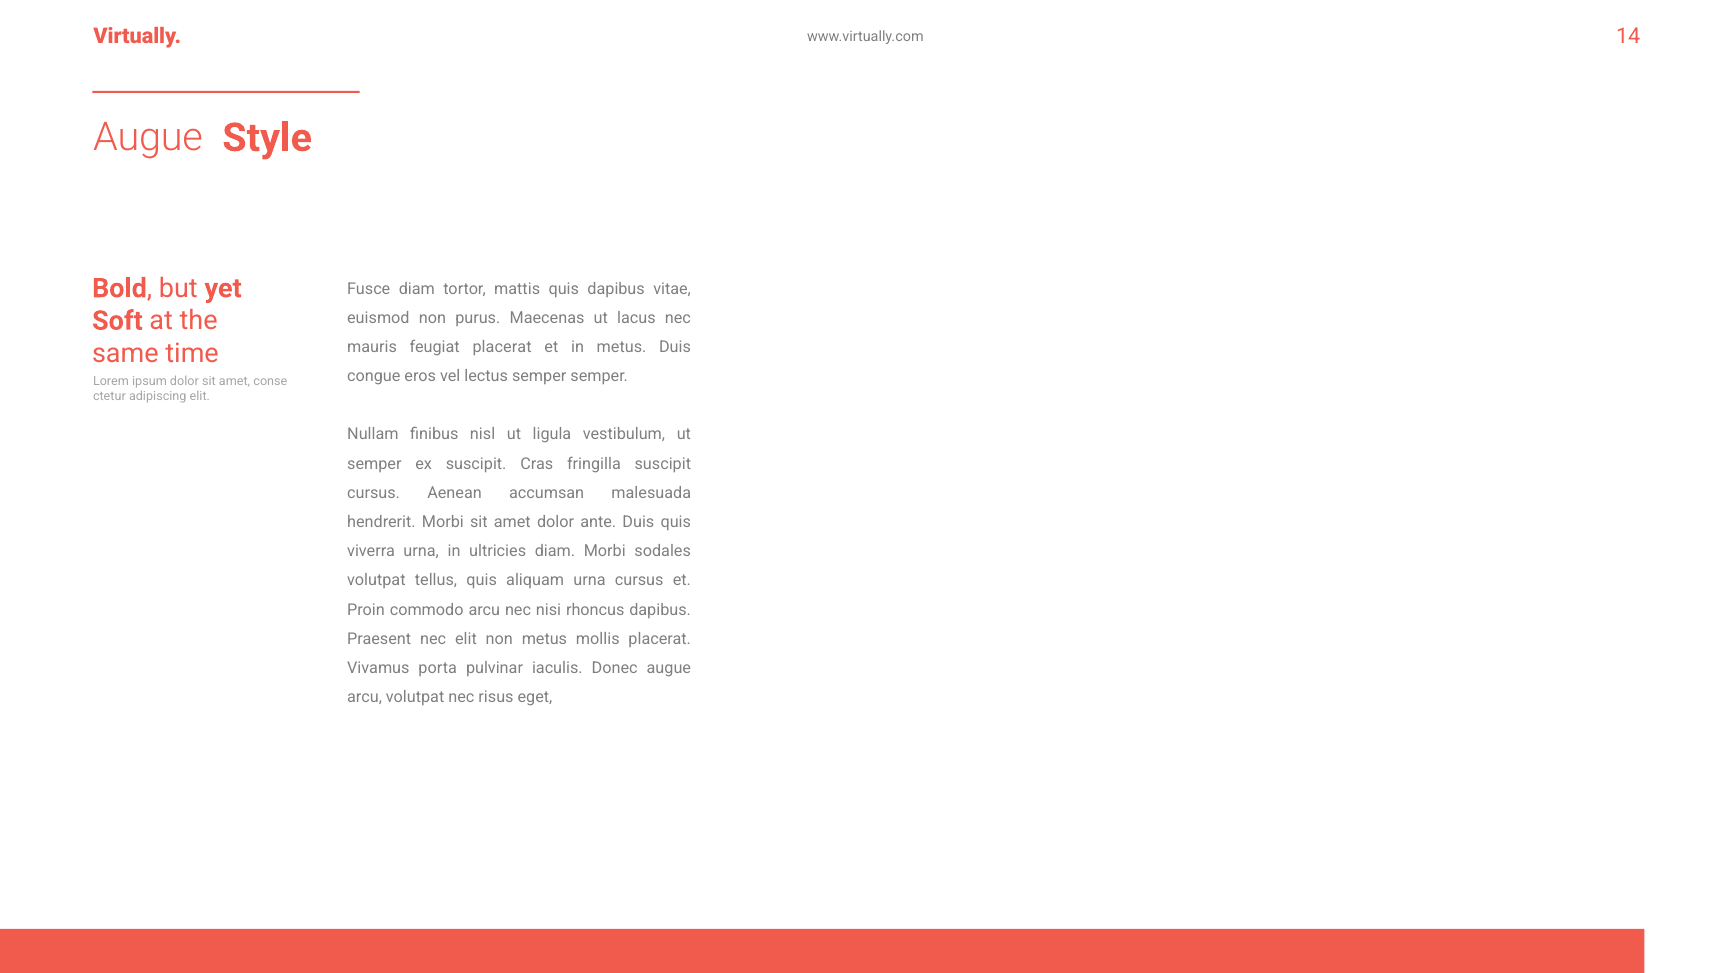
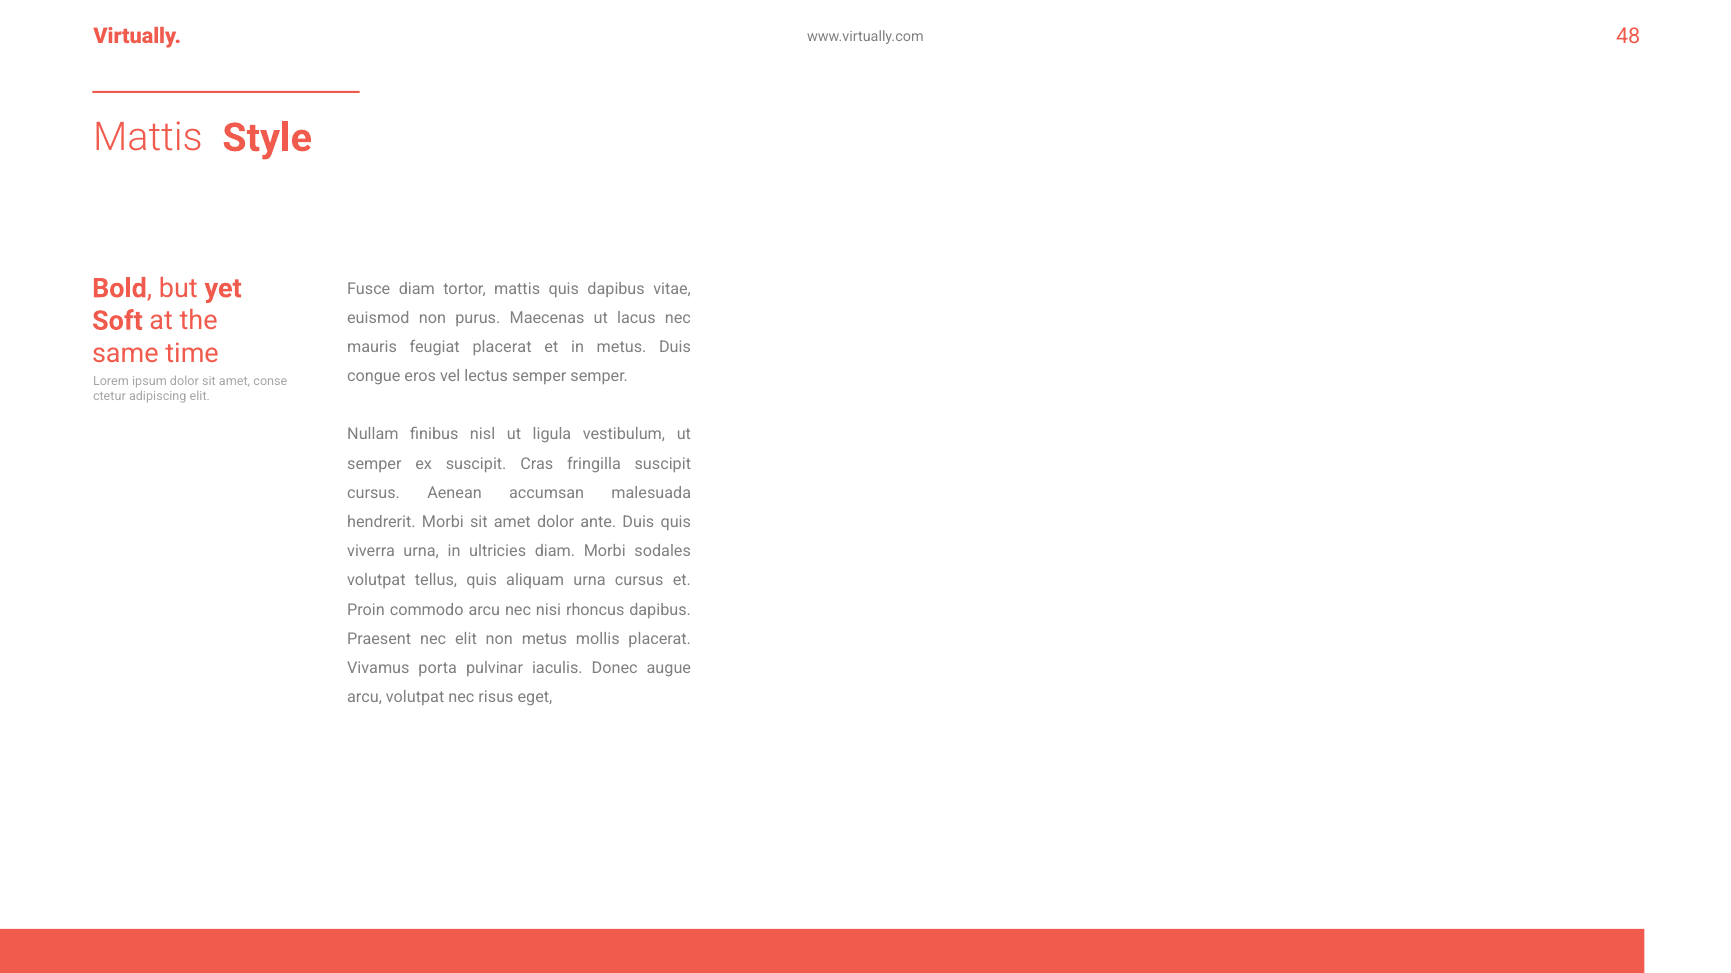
14: 14 -> 48 (1628, 36)
Augue: Augue -> Mattis (148, 138)
